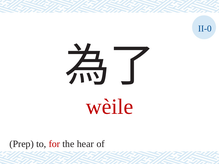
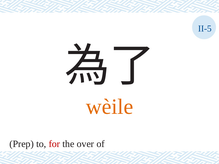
II-0: II-0 -> II-5 (205, 29)
wèile colour: red -> orange (110, 107)
hear: hear -> over (85, 144)
